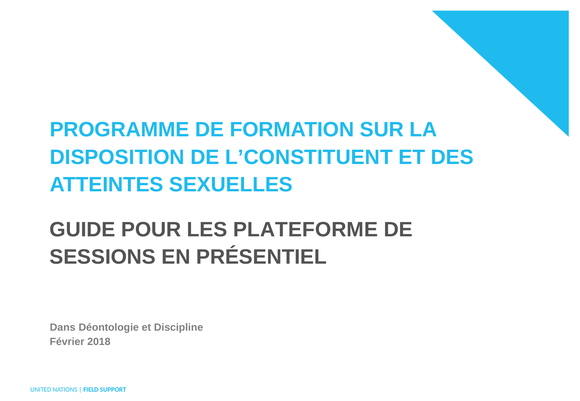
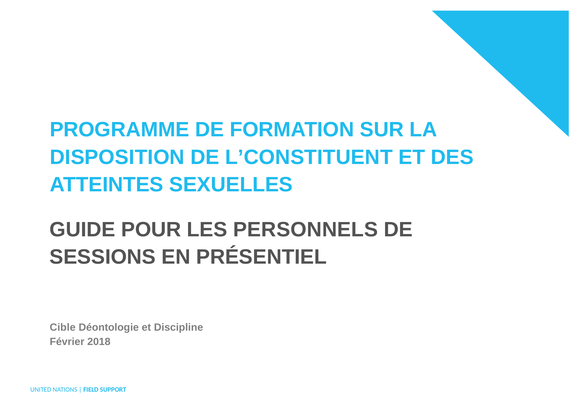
PLATEFORME: PLATEFORME -> PERSONNELS (306, 230)
Dans: Dans -> Cible (63, 328)
